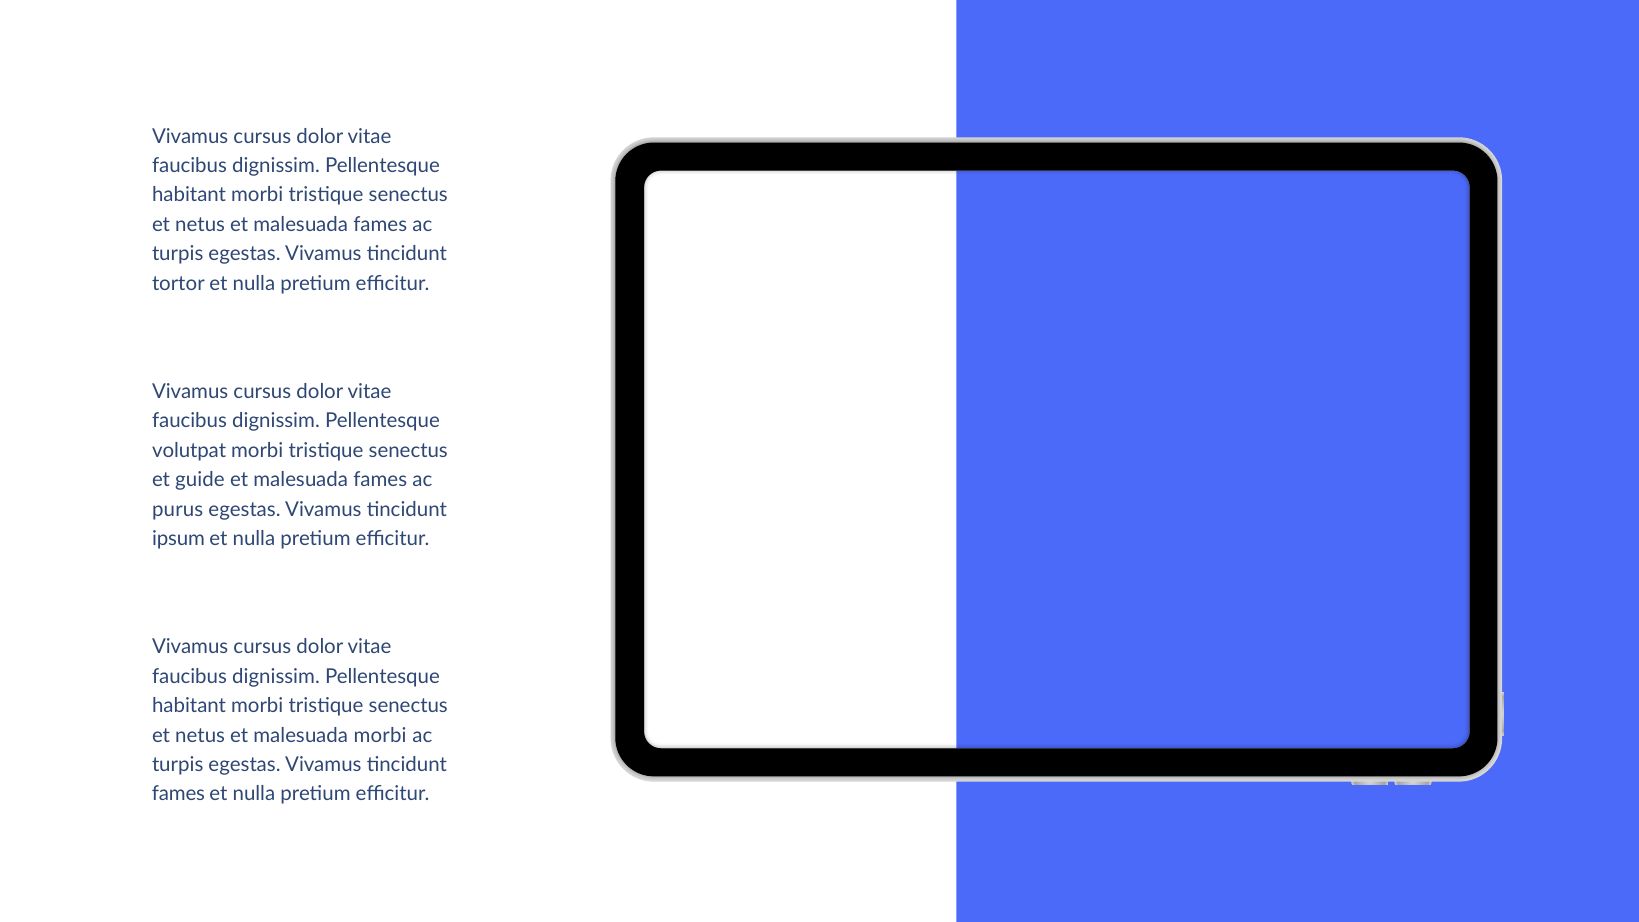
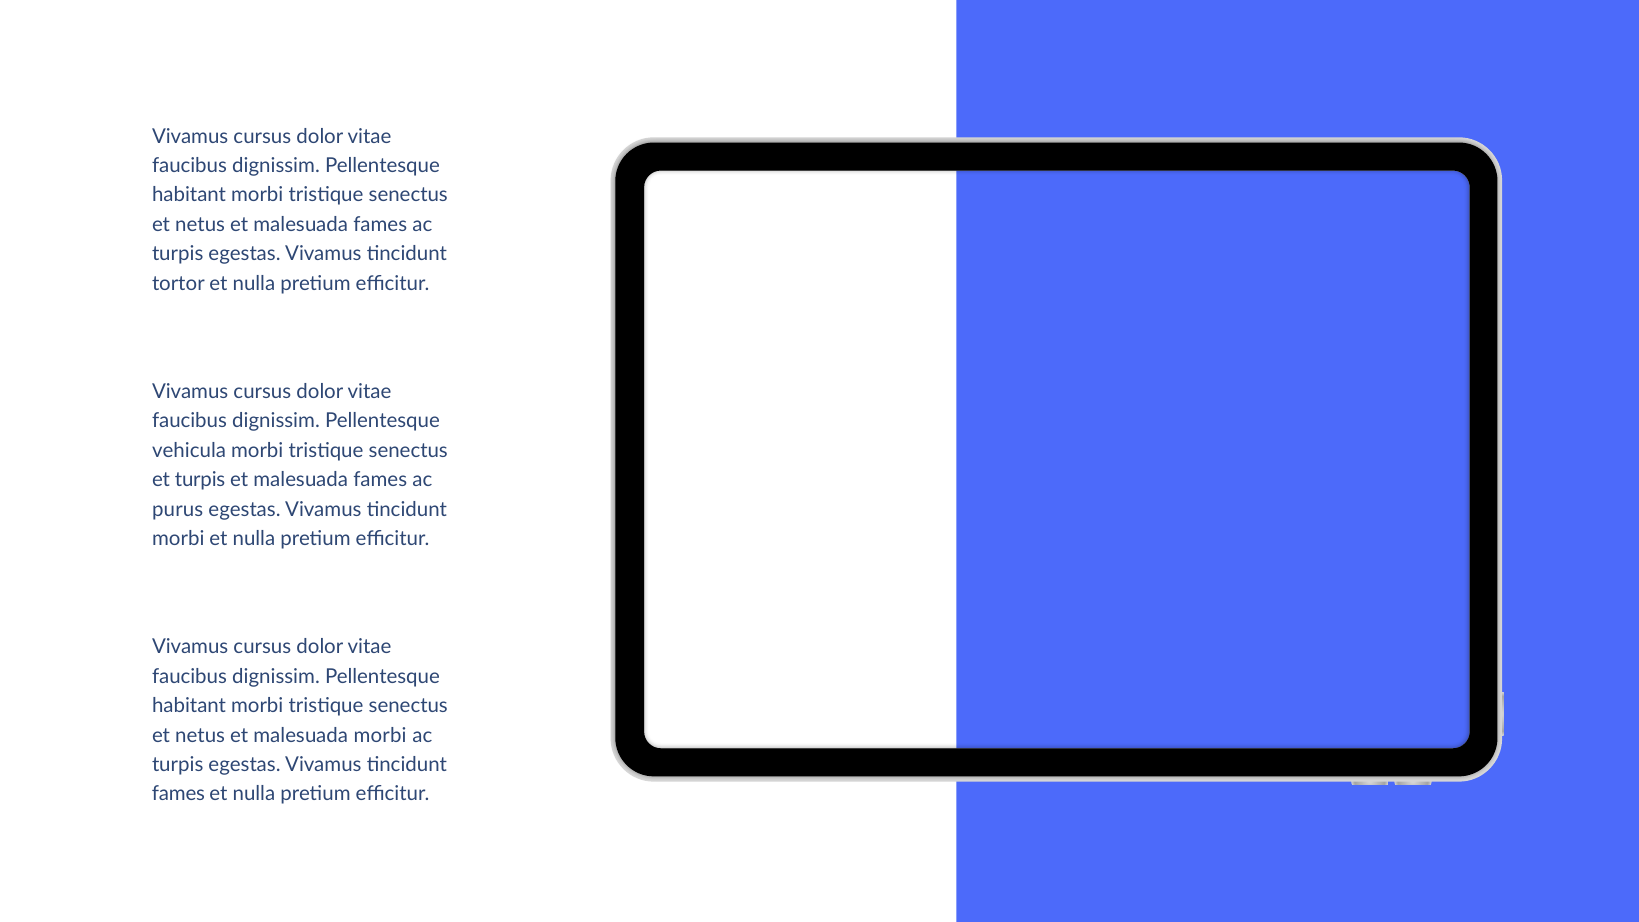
volutpat: volutpat -> vehicula (189, 450)
et guide: guide -> turpis (200, 480)
ipsum: ipsum -> morbi (178, 539)
